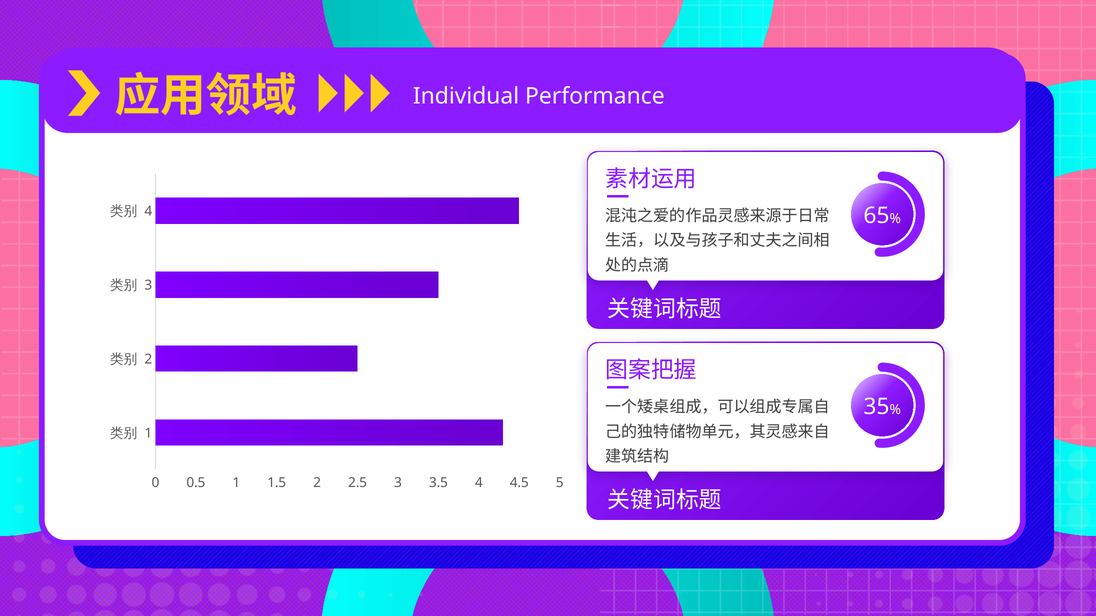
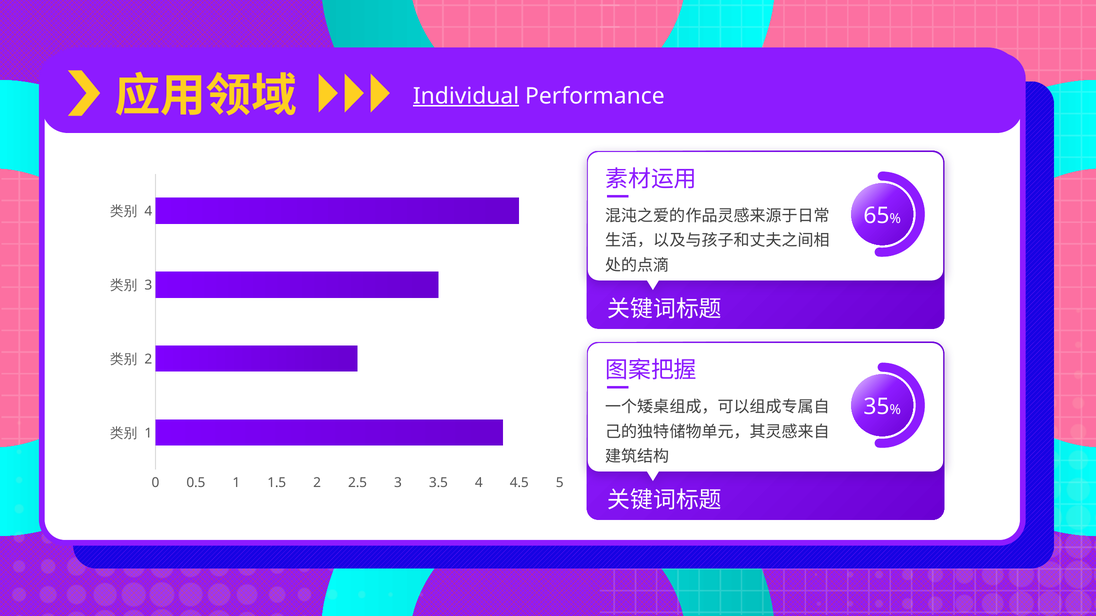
Individual underline: none -> present (466, 96)
